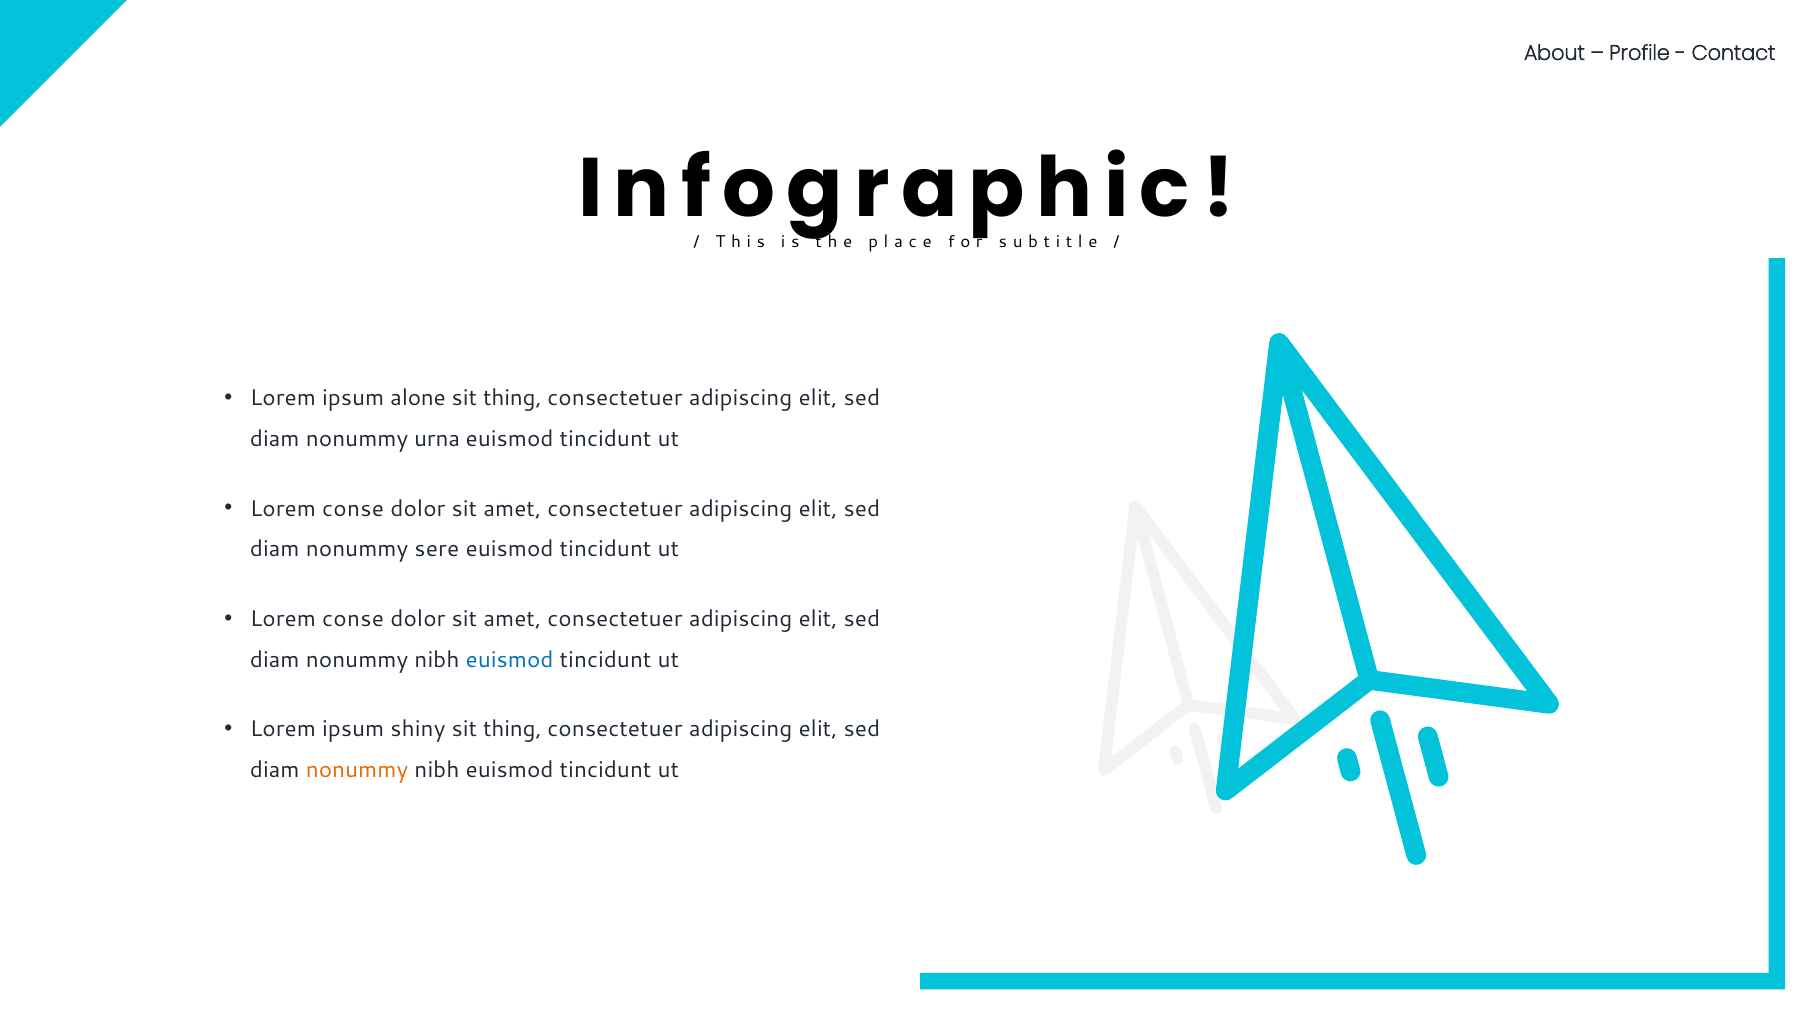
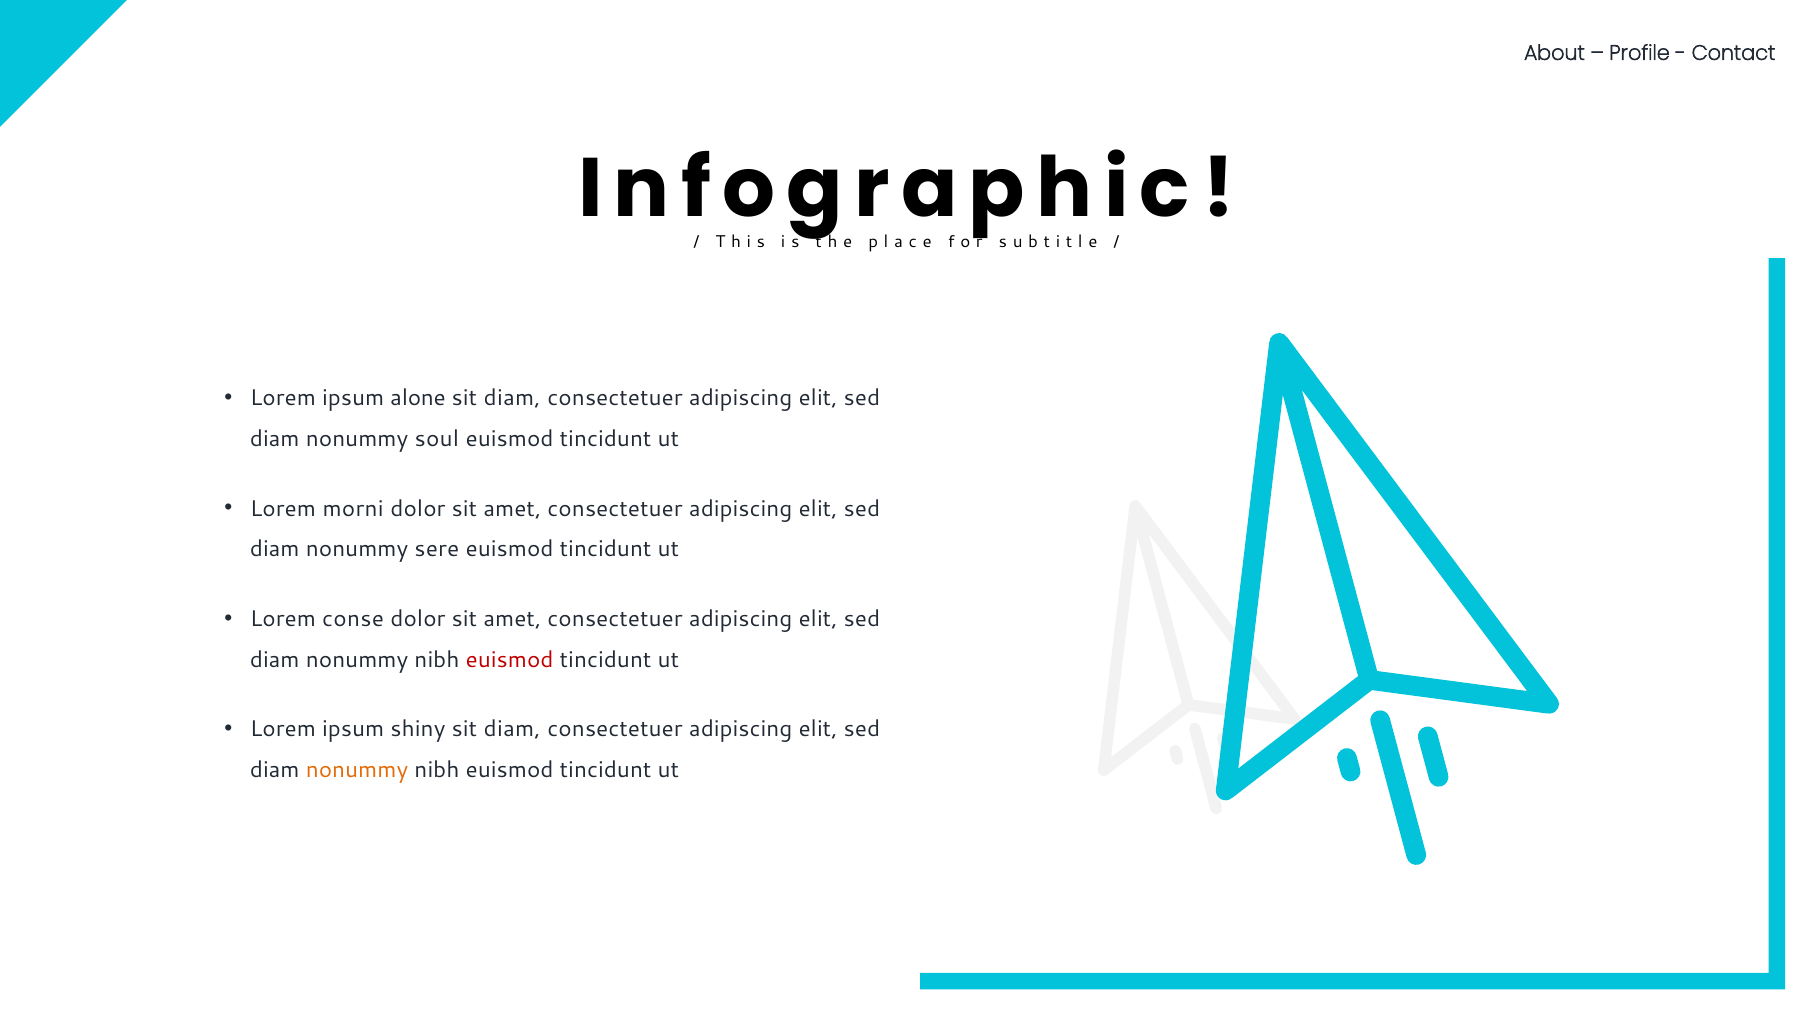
thing: thing -> diam (512, 398)
urna: urna -> soul (437, 439)
conse: conse -> morni (353, 509)
euismod colour: blue -> red (510, 660)
thing: thing -> diam (512, 729)
